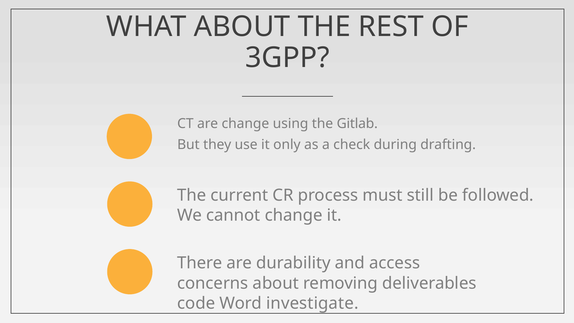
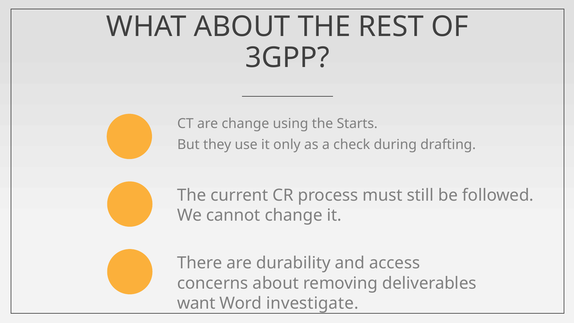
Gitlab: Gitlab -> Starts (357, 124)
code: code -> want (196, 303)
